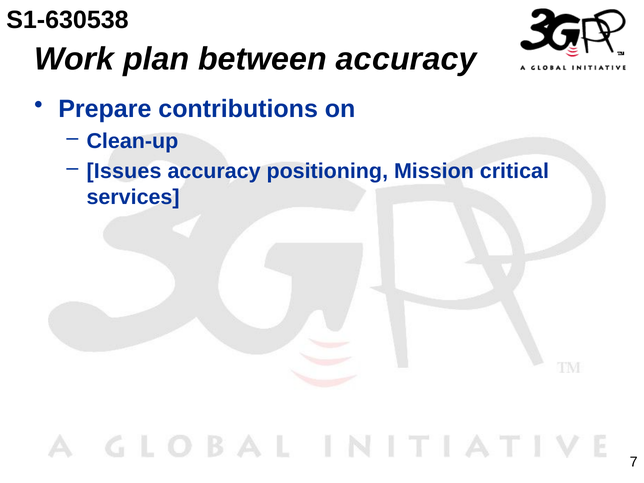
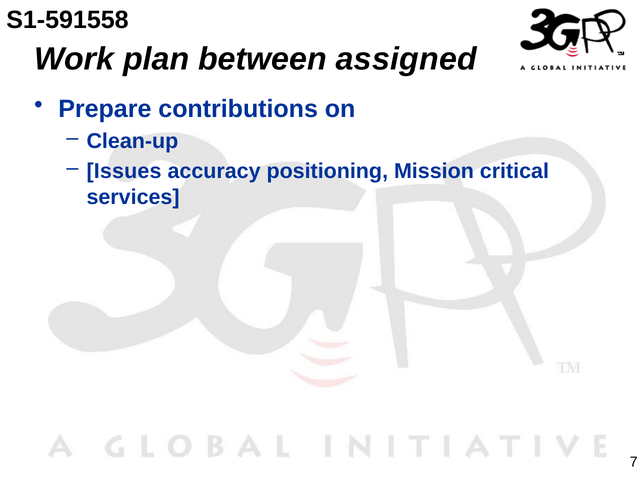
S1-630538: S1-630538 -> S1-591558 (67, 20)
between accuracy: accuracy -> assigned (406, 59)
